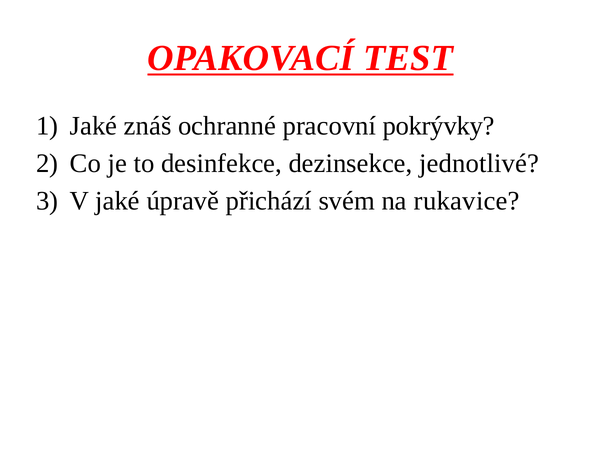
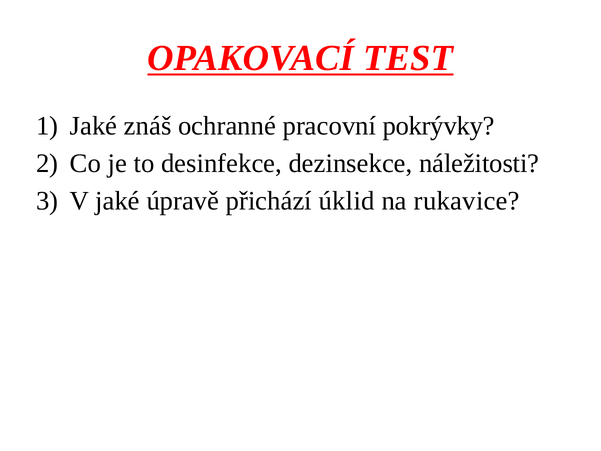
jednotlivé: jednotlivé -> náležitosti (479, 163)
svém: svém -> úklid (347, 201)
